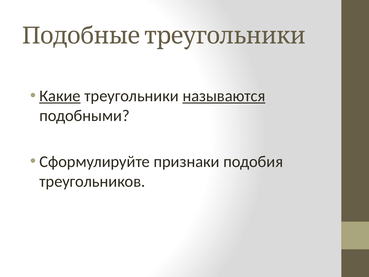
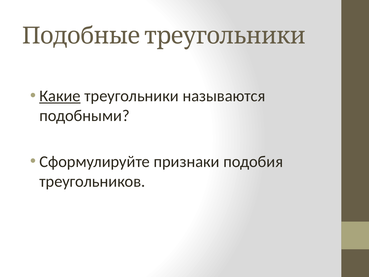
называются underline: present -> none (224, 96)
